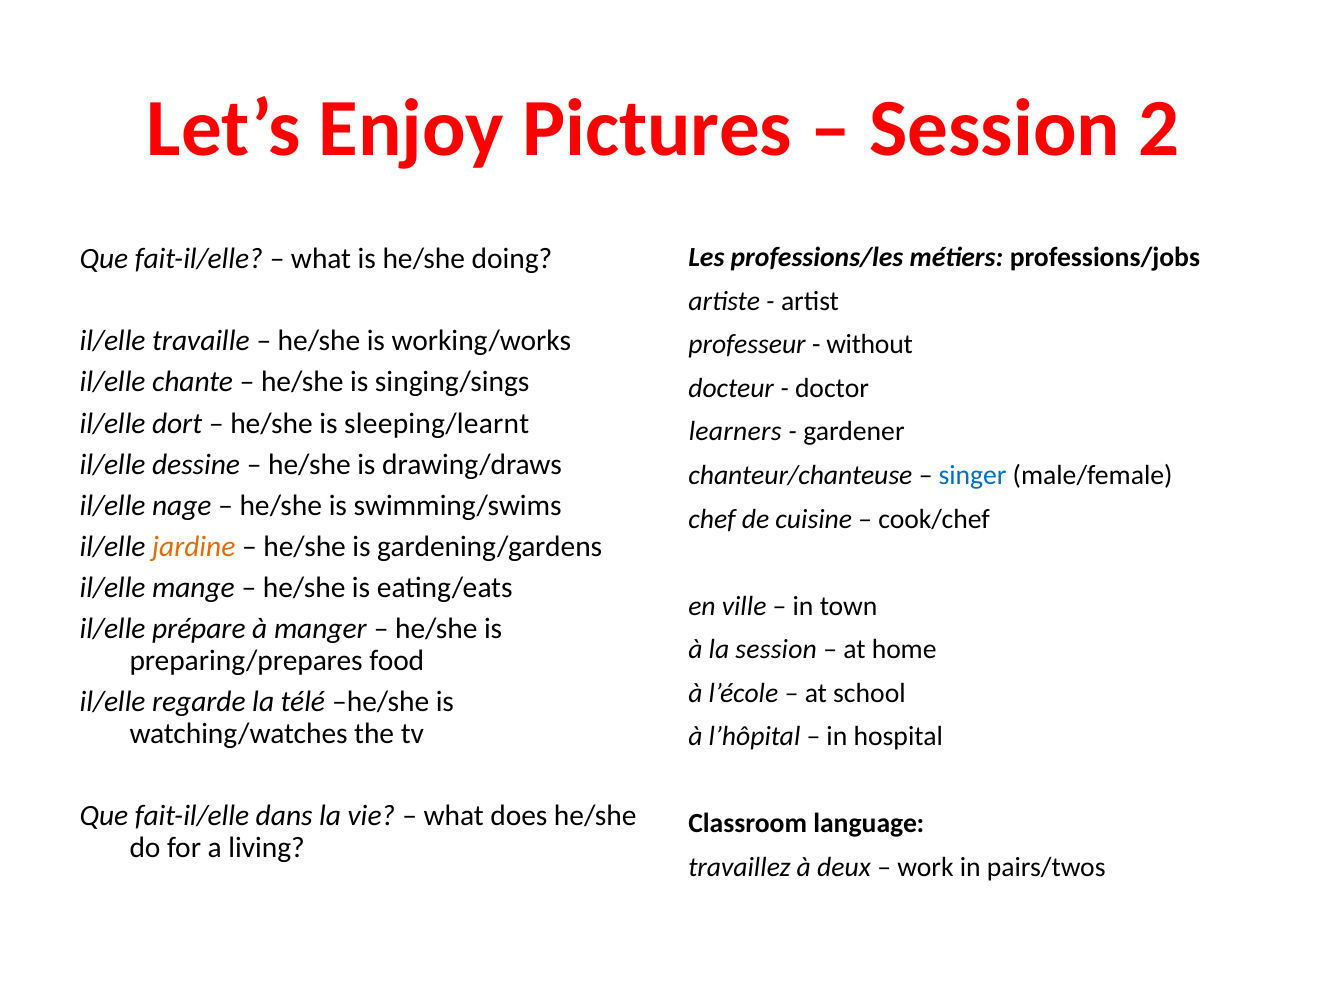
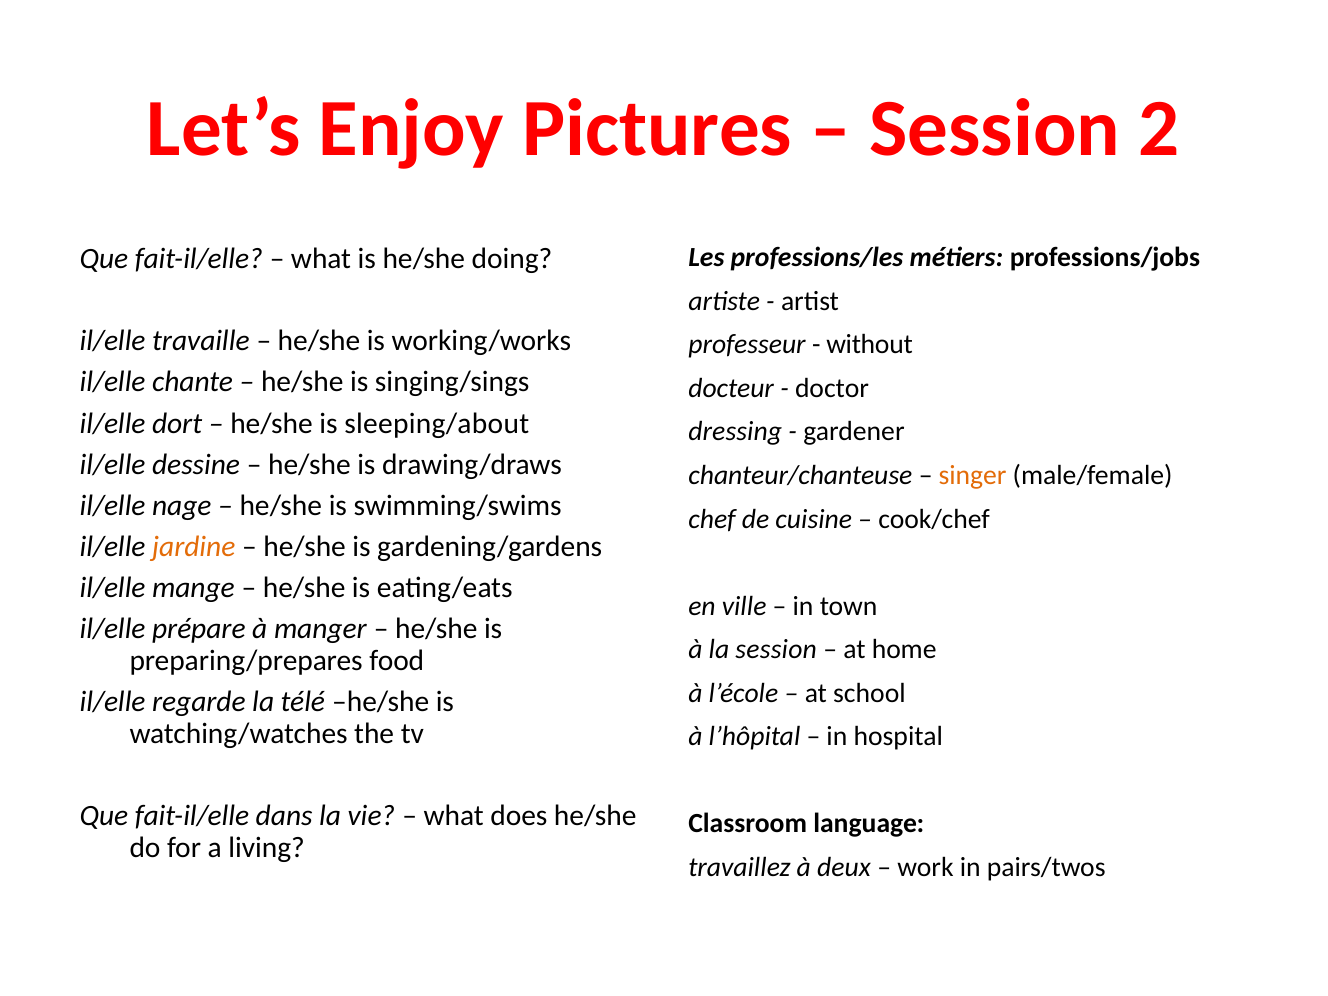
sleeping/learnt: sleeping/learnt -> sleeping/about (437, 423)
learners: learners -> dressing (735, 432)
singer colour: blue -> orange (973, 475)
